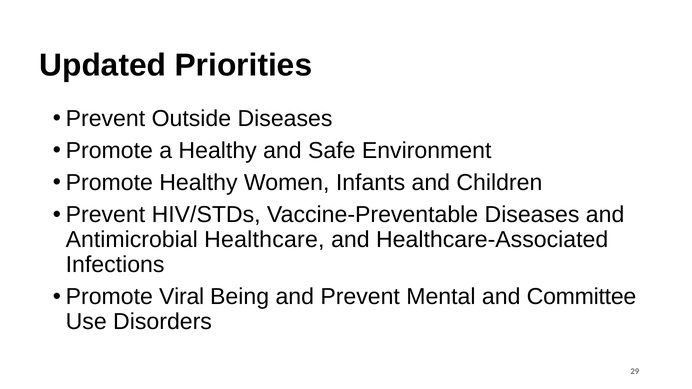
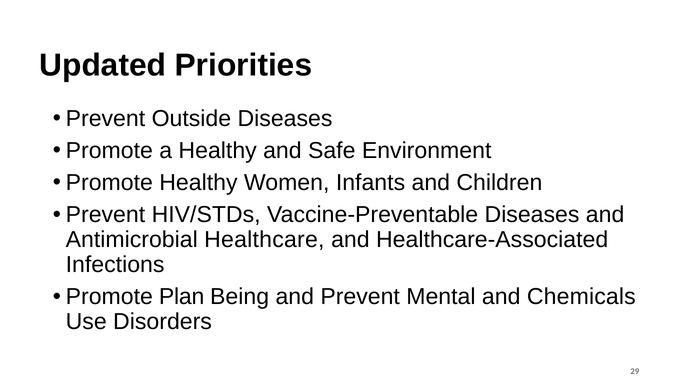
Viral: Viral -> Plan (182, 297)
Committee: Committee -> Chemicals (581, 297)
